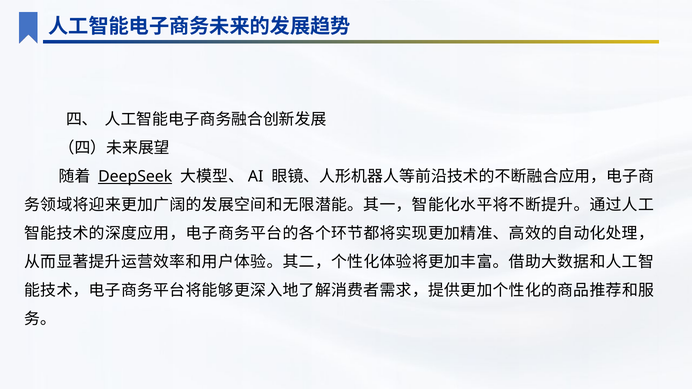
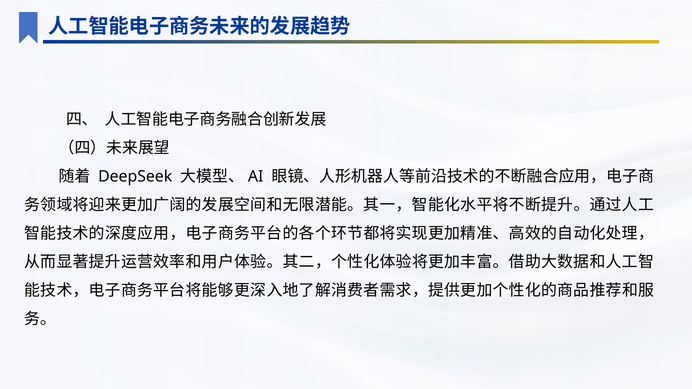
DeepSeek underline: present -> none (135, 177)
